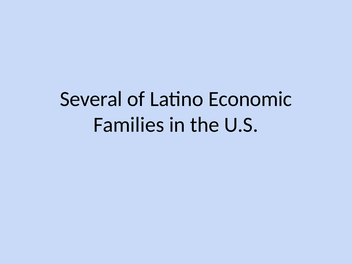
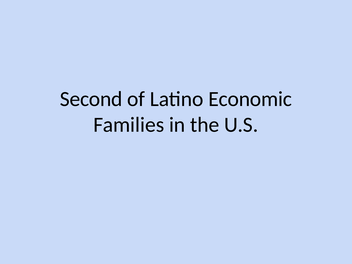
Several: Several -> Second (91, 99)
